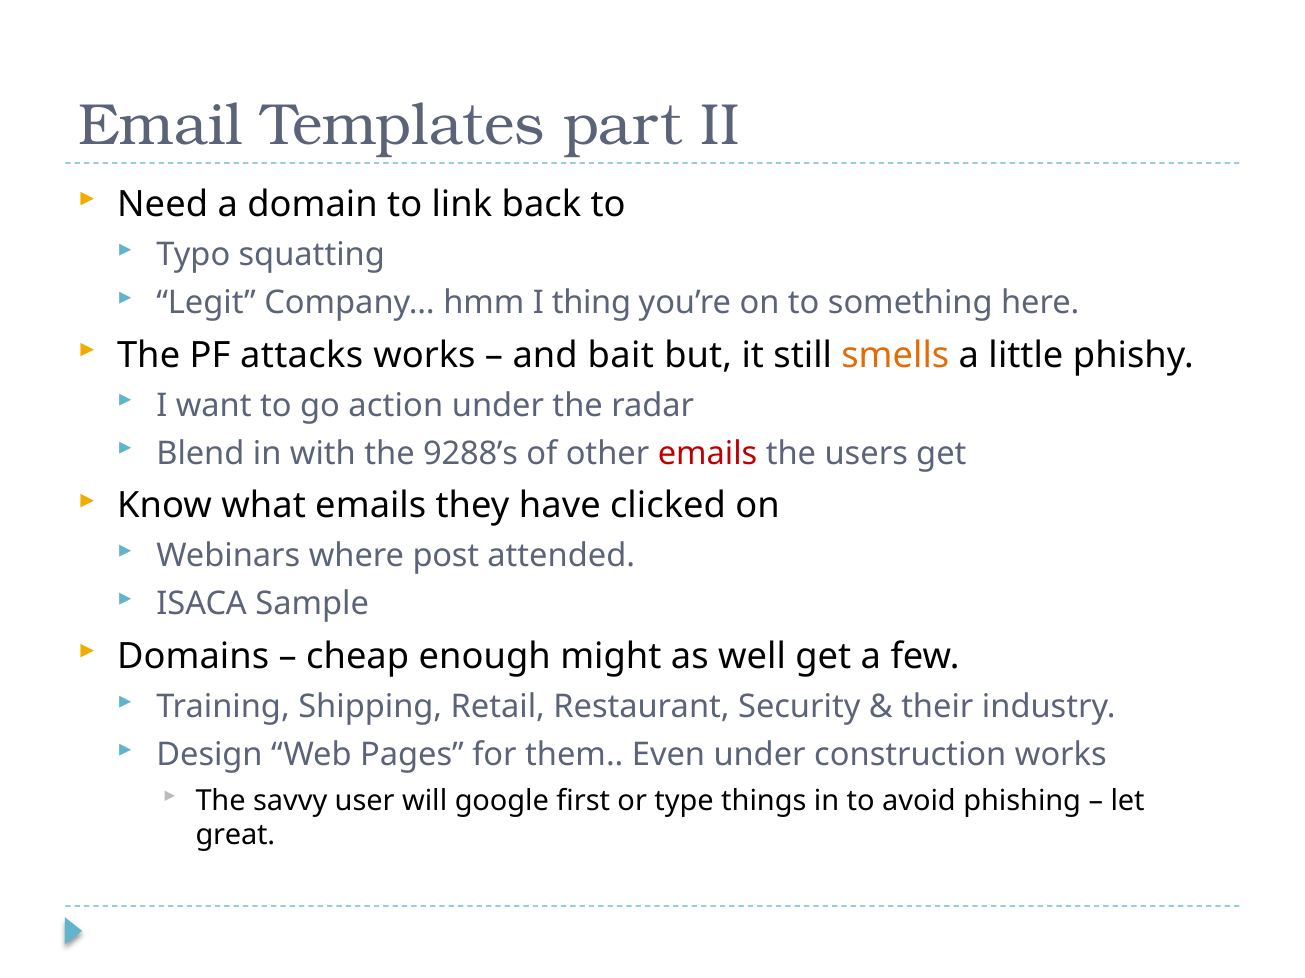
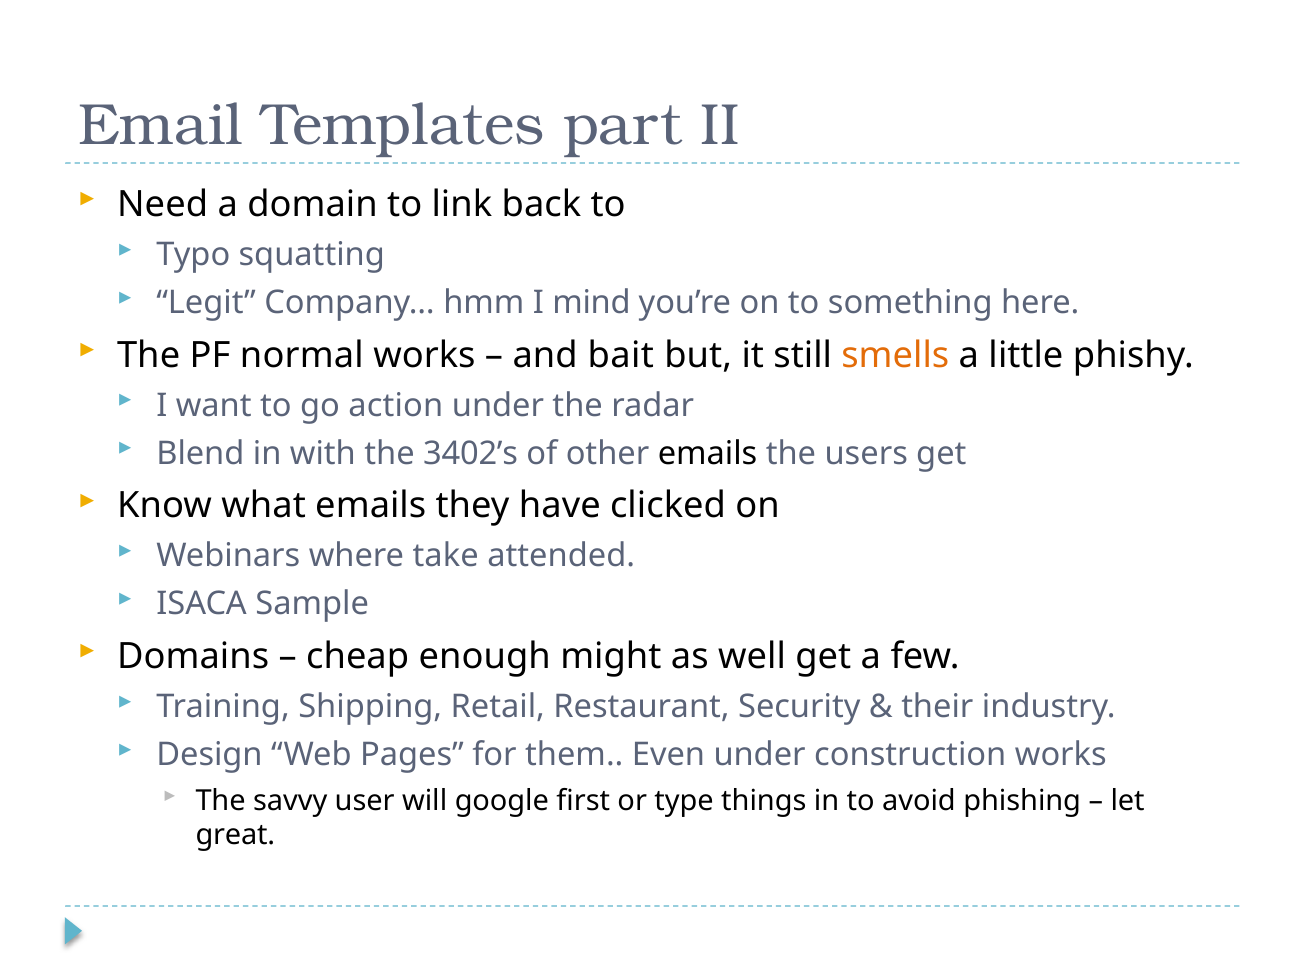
thing: thing -> mind (591, 303)
attacks: attacks -> normal (302, 356)
9288’s: 9288’s -> 3402’s (471, 454)
emails colour: red -> black (708, 454)
post: post -> take (446, 556)
